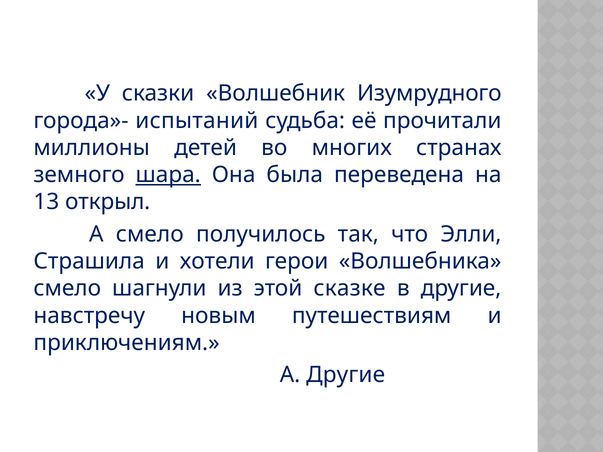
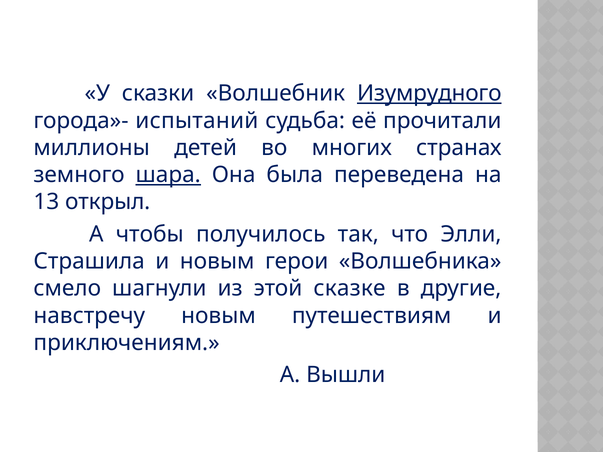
Изумрудного underline: none -> present (429, 94)
А смело: смело -> чтобы (150, 234)
и хотели: хотели -> новым (217, 261)
А Другие: Другие -> Вышли (346, 375)
